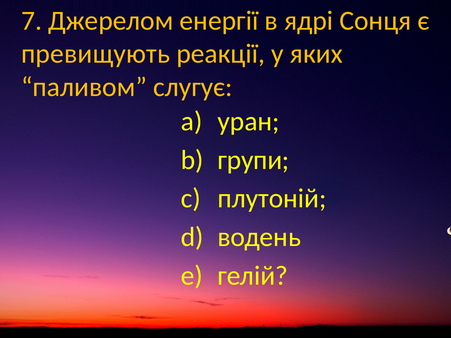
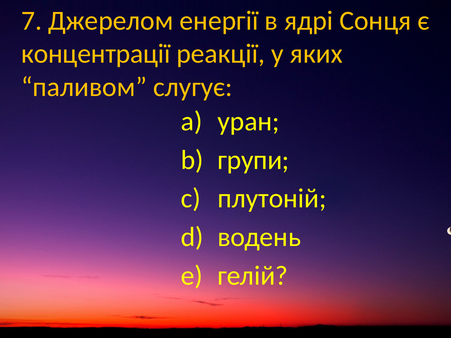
превищують: превищують -> концентрації (96, 54)
